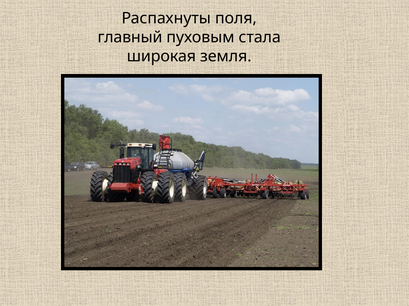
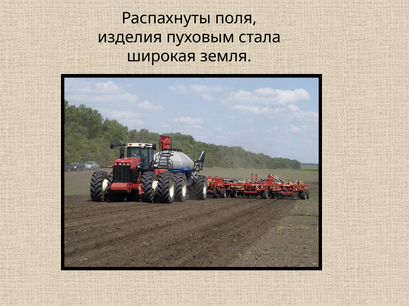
главный: главный -> изделия (130, 37)
